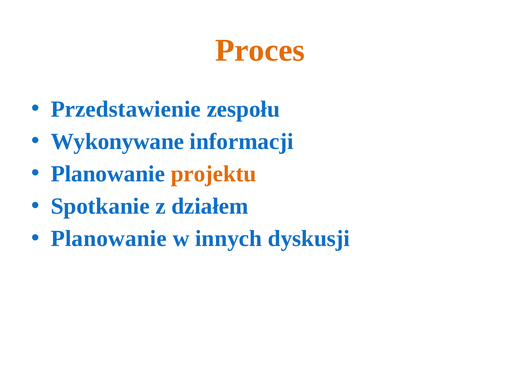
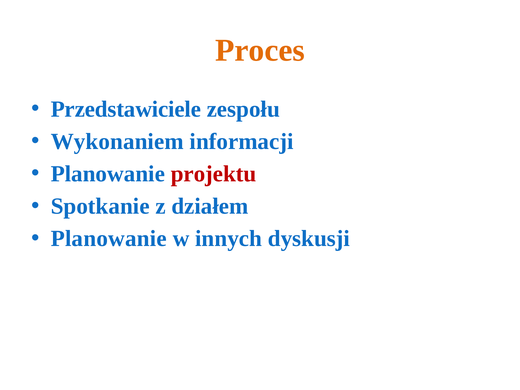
Przedstawienie: Przedstawienie -> Przedstawiciele (126, 109)
Wykonywane: Wykonywane -> Wykonaniem (117, 141)
projektu colour: orange -> red (214, 174)
